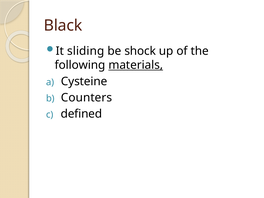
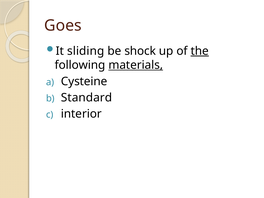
Black: Black -> Goes (63, 26)
the underline: none -> present (200, 51)
Counters: Counters -> Standard (87, 98)
defined: defined -> interior (81, 114)
